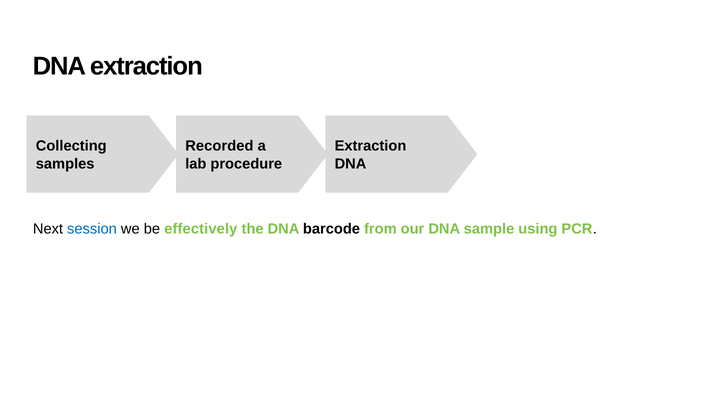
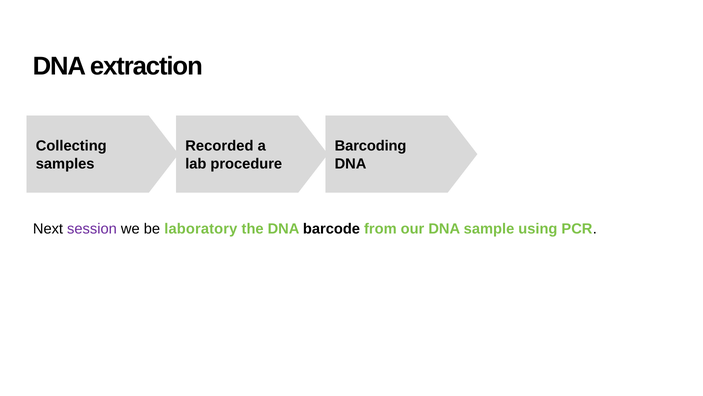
Extraction: Extraction -> Barcoding (371, 146)
session colour: blue -> purple (92, 229)
effectively: effectively -> laboratory (201, 229)
